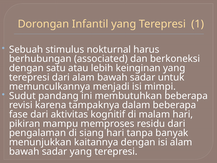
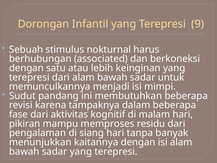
1: 1 -> 9 (198, 24)
